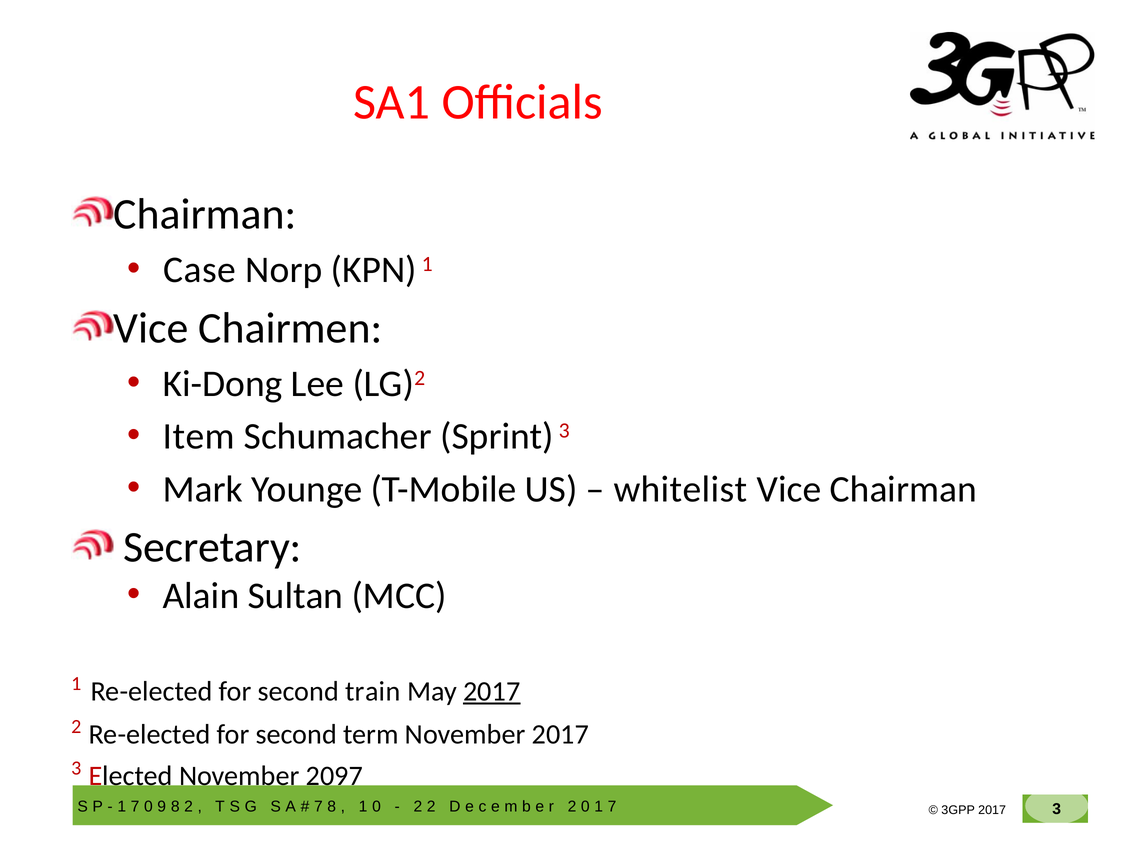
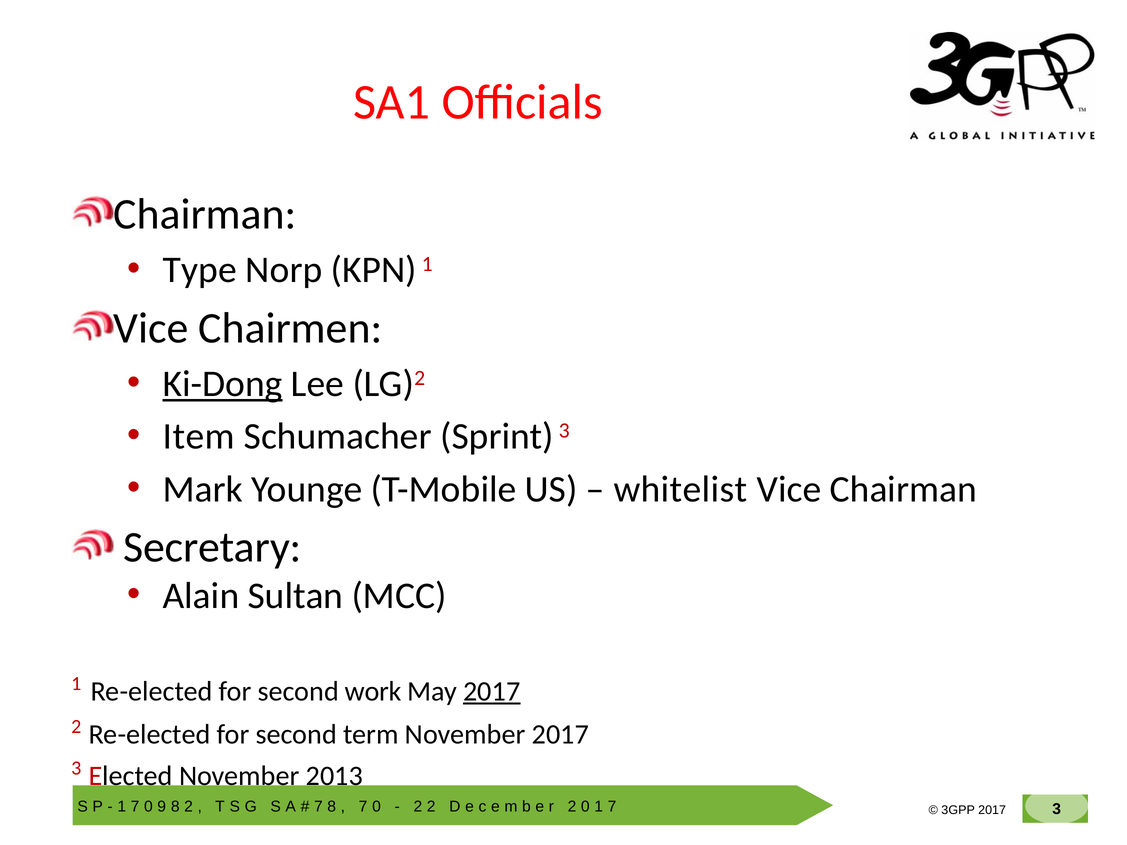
Case: Case -> Type (200, 270)
Ki-Dong underline: none -> present (223, 384)
train: train -> work (373, 692)
2097: 2097 -> 2013 (334, 776)
1: 1 -> 7 (363, 807)
